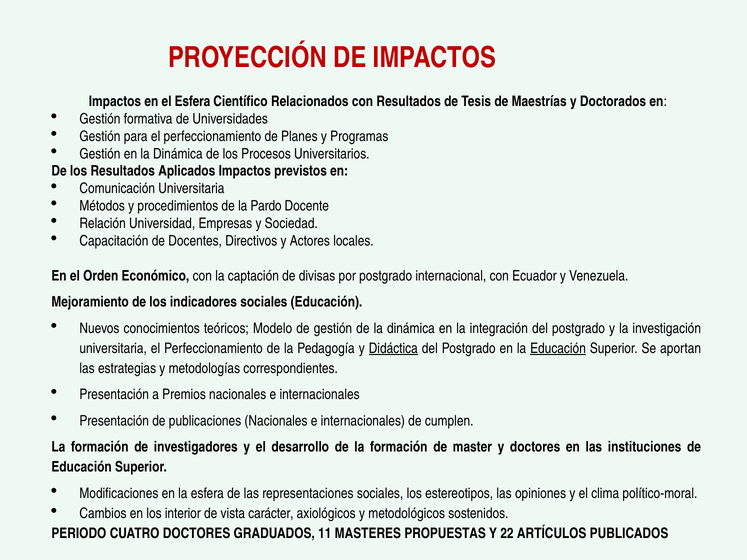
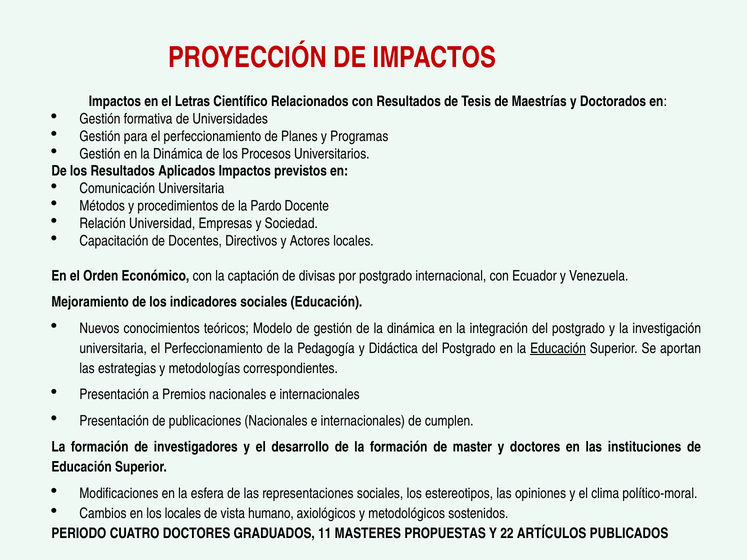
el Esfera: Esfera -> Letras (192, 101)
Didáctica underline: present -> none (393, 348)
los interior: interior -> locales (183, 514)
carácter: carácter -> humano (271, 514)
